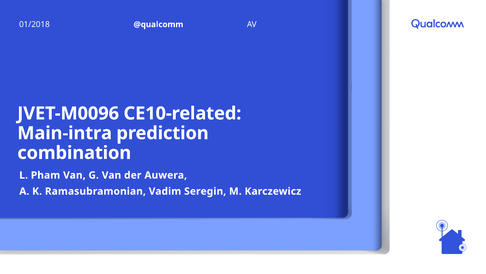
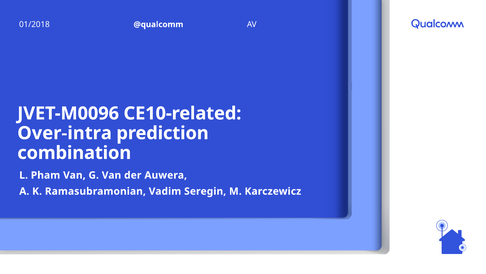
Main-intra: Main-intra -> Over-intra (65, 133)
